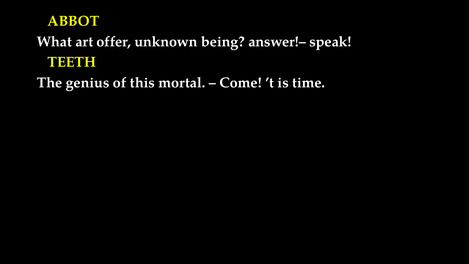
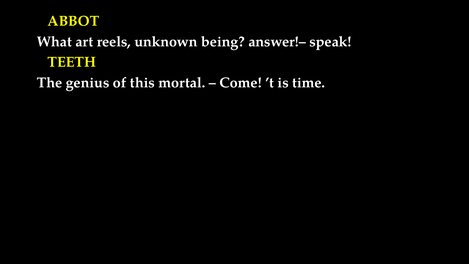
offer: offer -> reels (114, 42)
